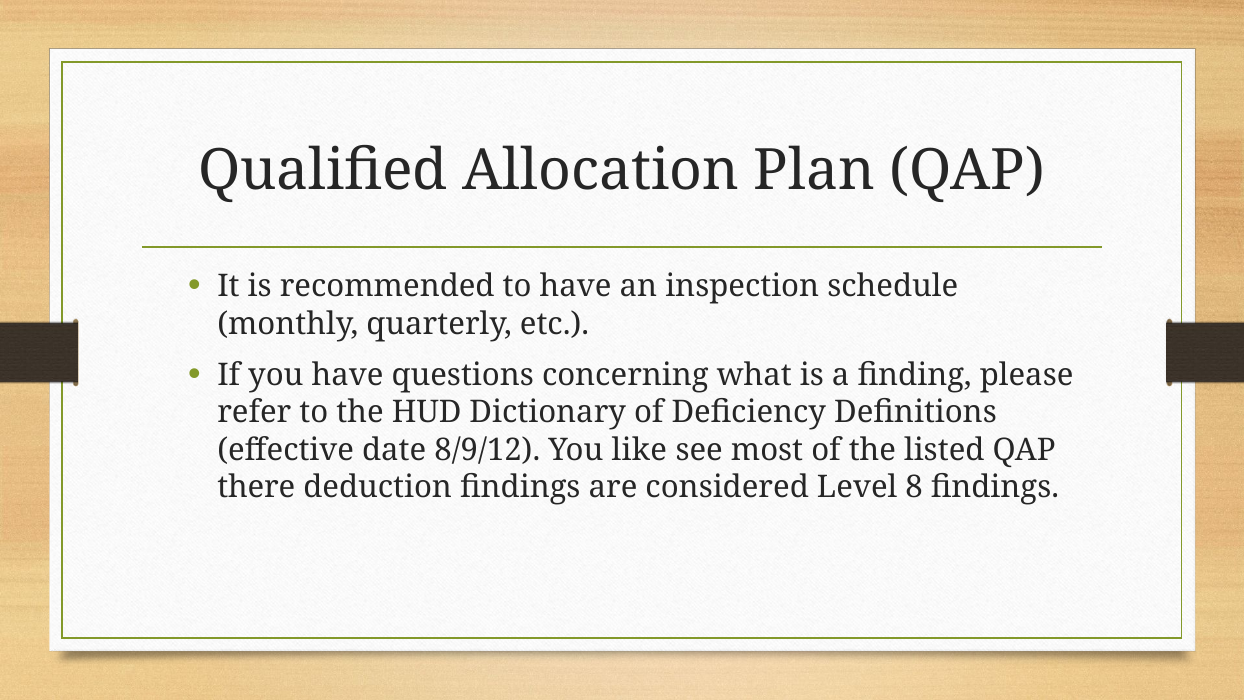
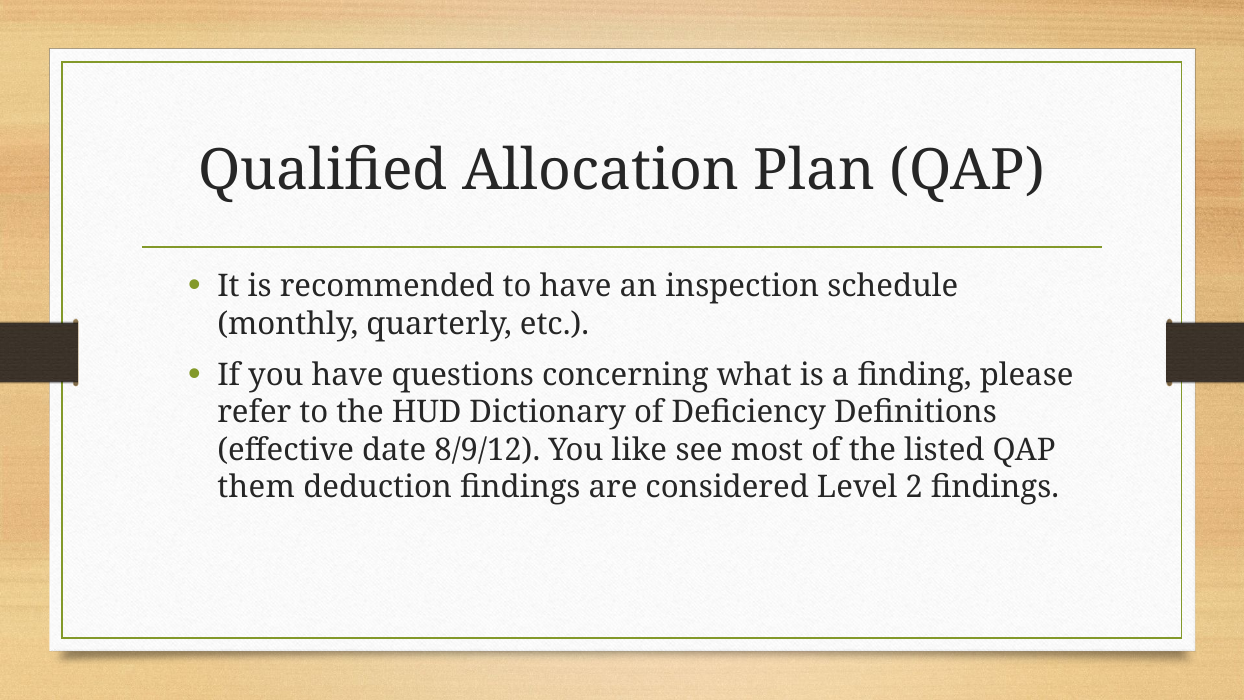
there: there -> them (256, 487)
8: 8 -> 2 (914, 487)
